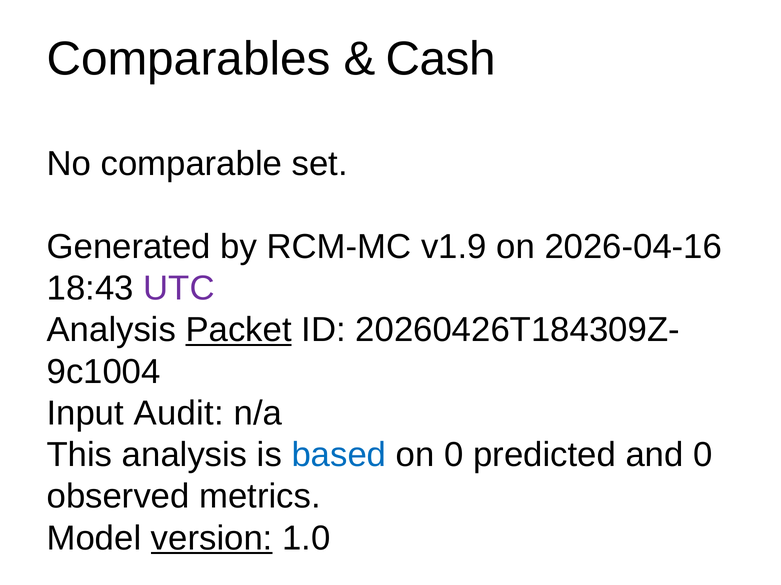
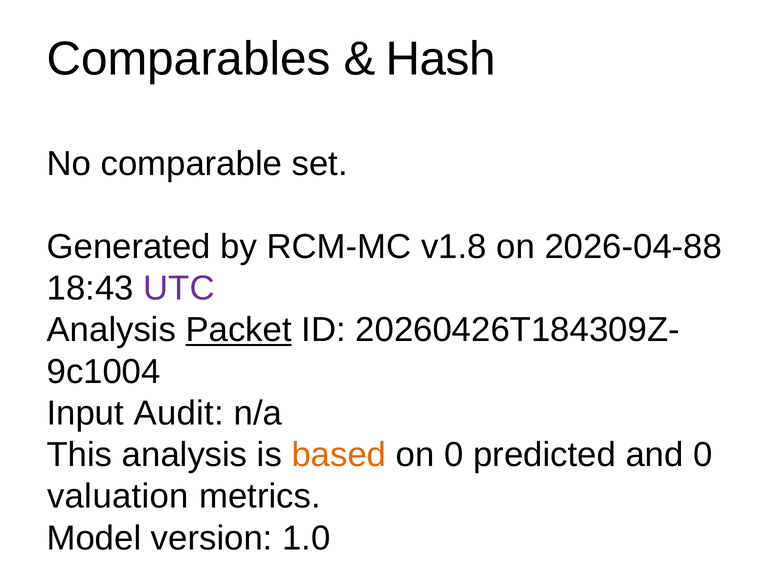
Cash: Cash -> Hash (441, 59)
v1.9: v1.9 -> v1.8 (454, 247)
2026-04-16: 2026-04-16 -> 2026-04-88 (633, 247)
based colour: blue -> orange (339, 455)
observed: observed -> valuation (118, 497)
version underline: present -> none (212, 539)
